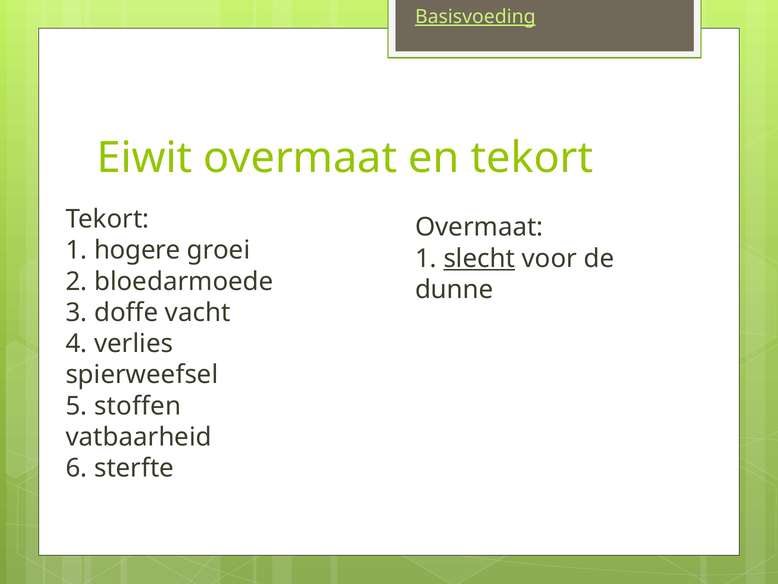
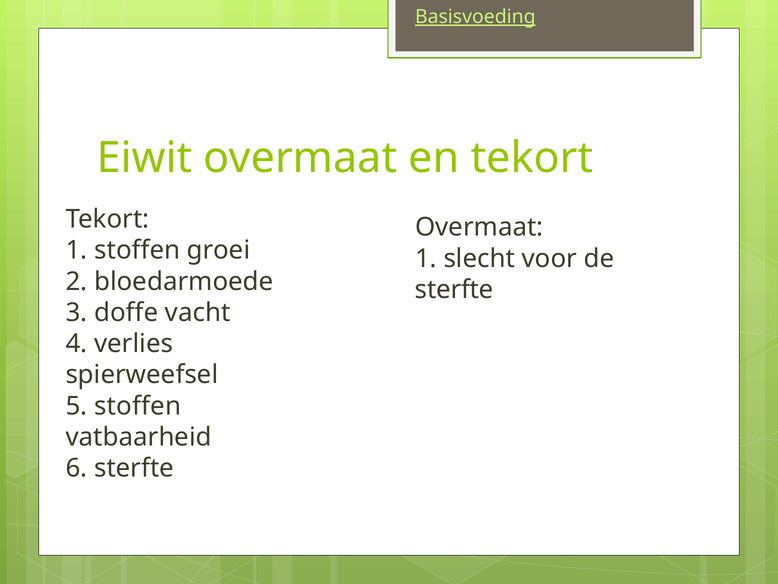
1 hogere: hogere -> stoffen (137, 250)
slecht underline: present -> none (479, 258)
dunne: dunne -> sterfte (454, 289)
